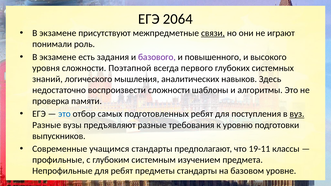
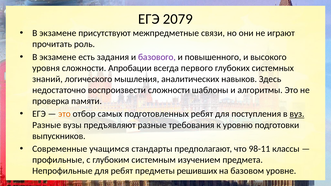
2064: 2064 -> 2079 (178, 19)
связи underline: present -> none (213, 33)
понимали: понимали -> прочитать (52, 44)
Поэтапной: Поэтапной -> Апробации (130, 68)
это colour: blue -> orange (64, 114)
19-11: 19-11 -> 98-11 (259, 149)
предметы стандарты: стандарты -> решивших (197, 171)
